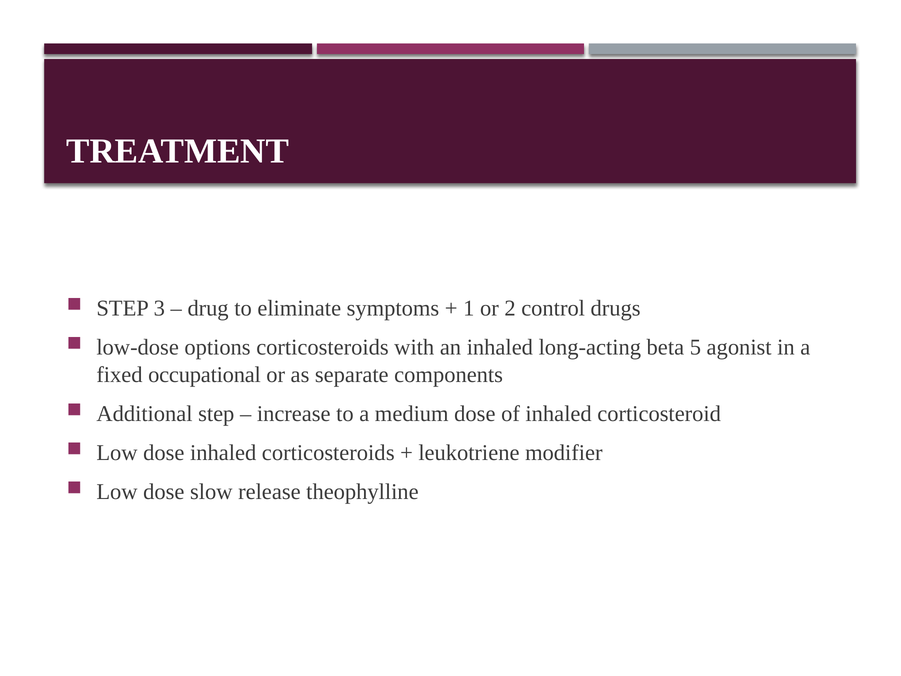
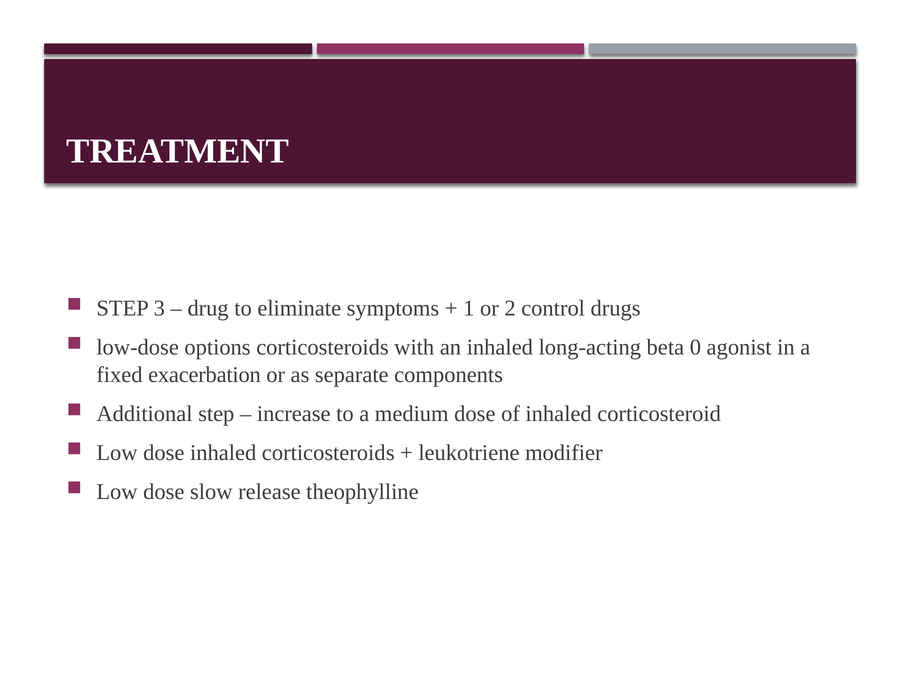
5: 5 -> 0 (695, 347)
occupational: occupational -> exacerbation (204, 374)
